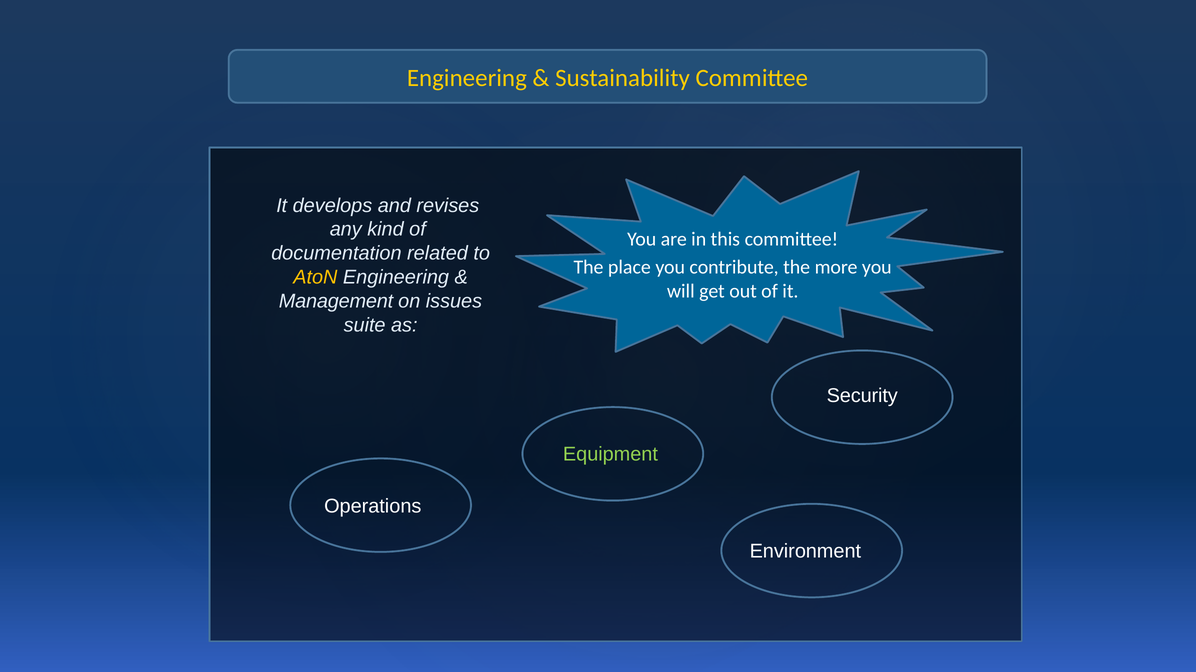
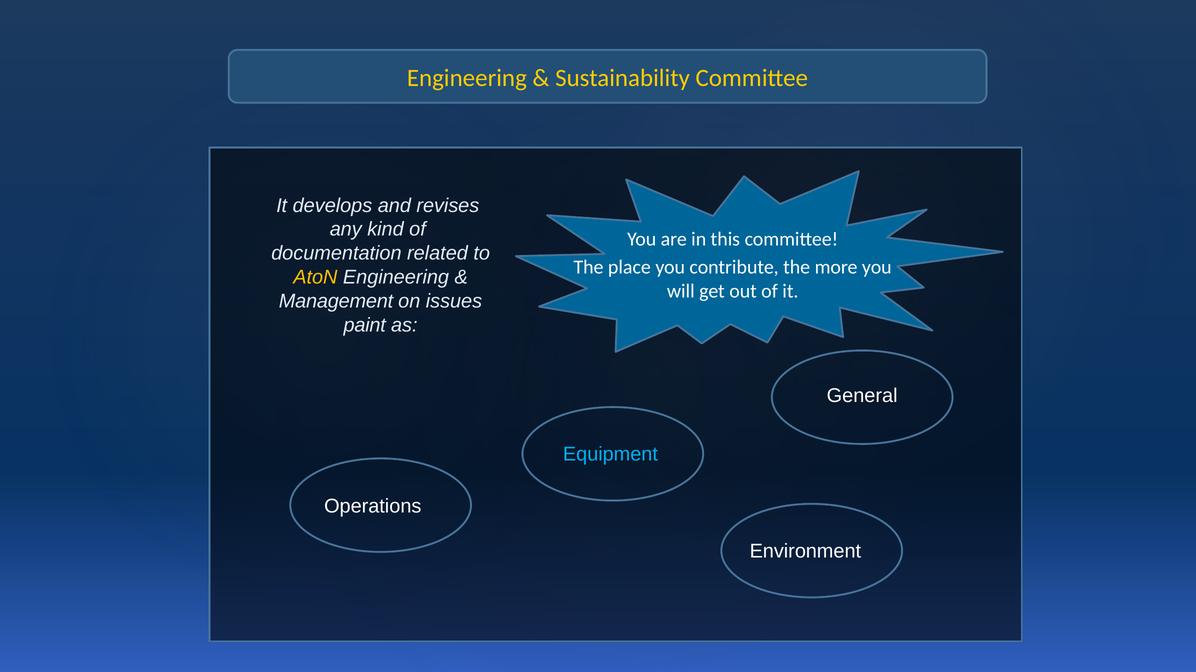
suite: suite -> paint (365, 325)
Security: Security -> General (862, 396)
Equipment colour: light green -> light blue (610, 455)
